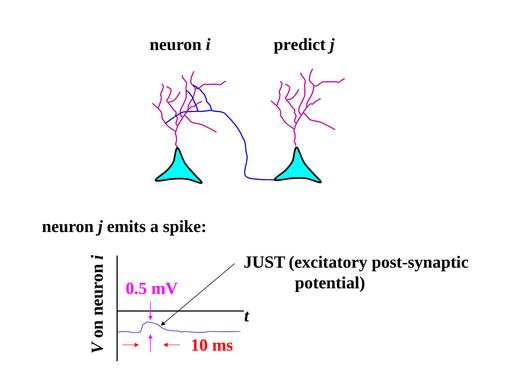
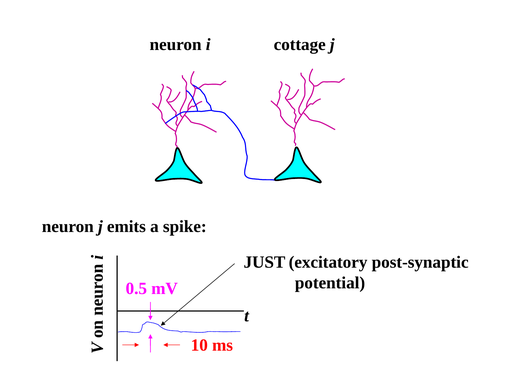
predict: predict -> cottage (300, 45)
